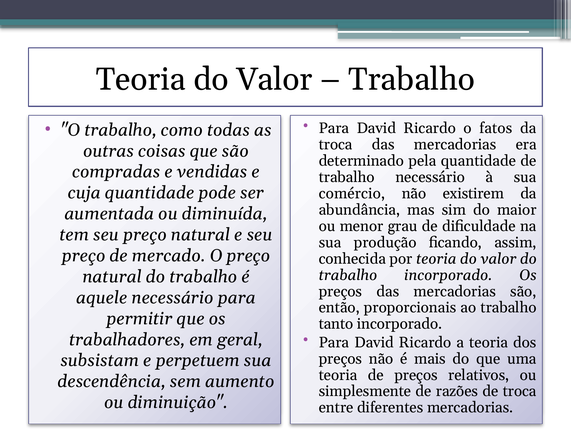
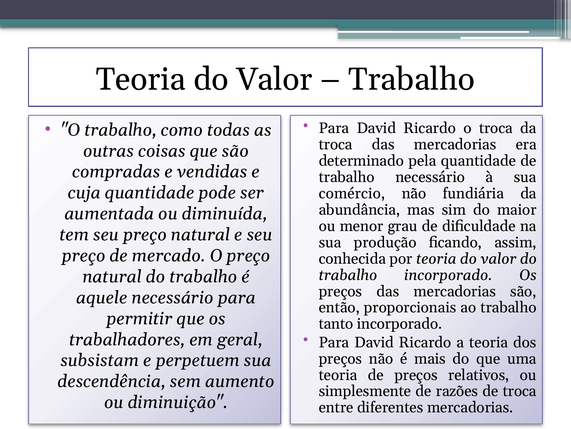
o fatos: fatos -> troca (496, 128)
existirem: existirem -> fundiária (473, 193)
